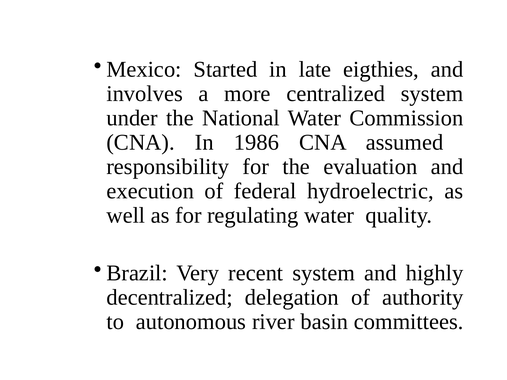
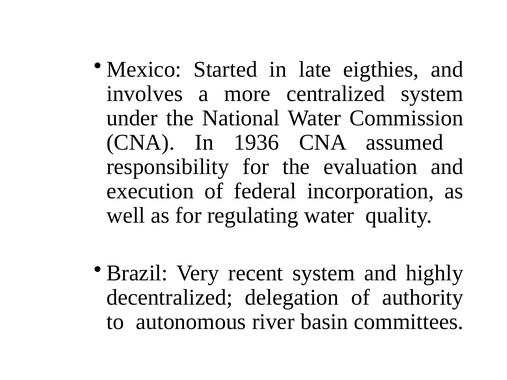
1986: 1986 -> 1936 (256, 143)
hydroelectric: hydroelectric -> incorporation (371, 191)
